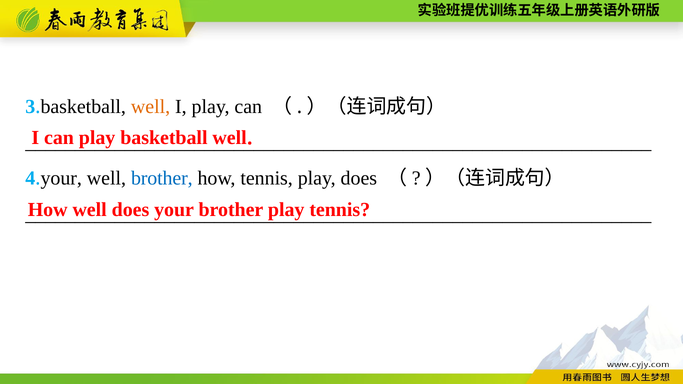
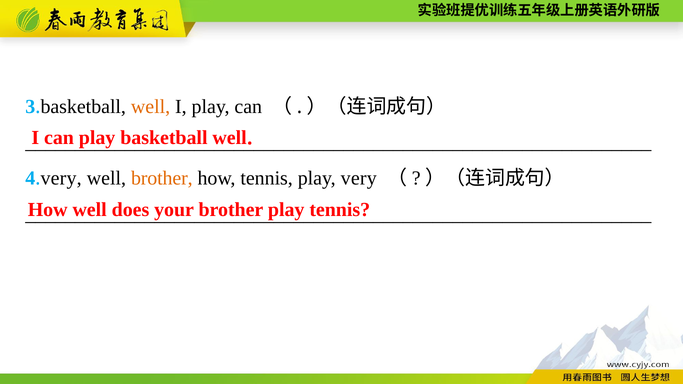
your: your -> very (61, 178)
brother colour: blue -> orange (162, 178)
play does: does -> very (359, 178)
